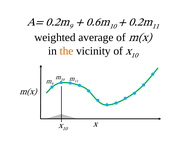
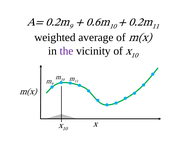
the colour: orange -> purple (66, 51)
